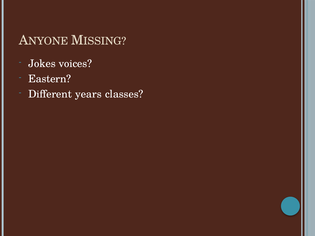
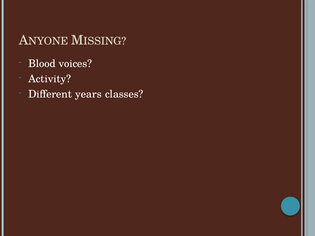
Jokes: Jokes -> Blood (42, 64)
Eastern: Eastern -> Activity (50, 79)
